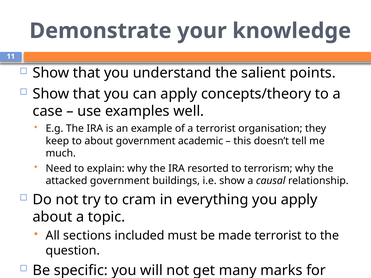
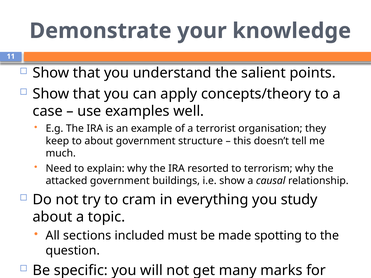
academic: academic -> structure (201, 141)
you apply: apply -> study (299, 200)
made terrorist: terrorist -> spotting (278, 236)
